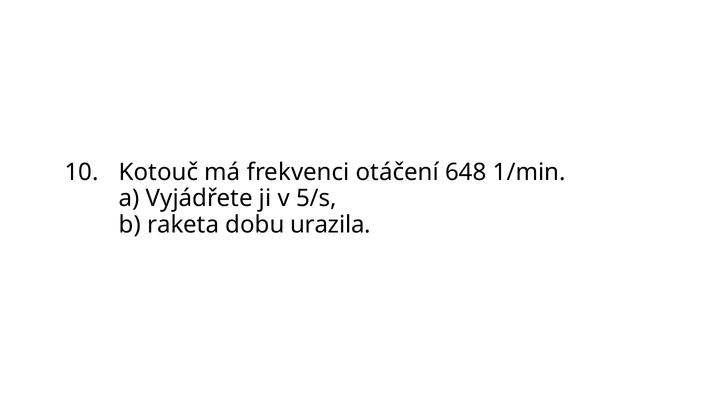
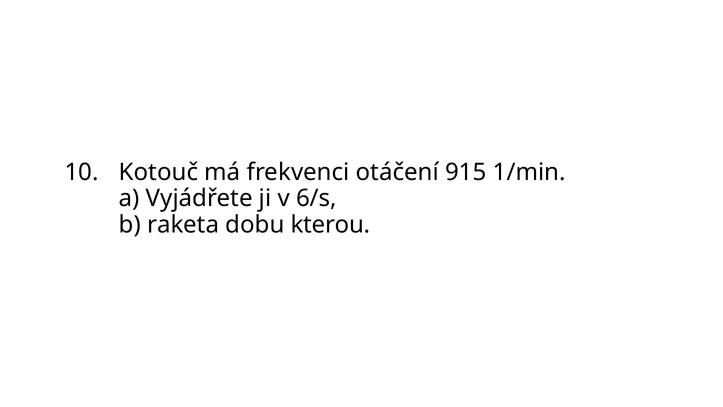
648: 648 -> 915 (466, 172)
5/s: 5/s -> 6/s (317, 198)
urazila: urazila -> kterou (331, 224)
